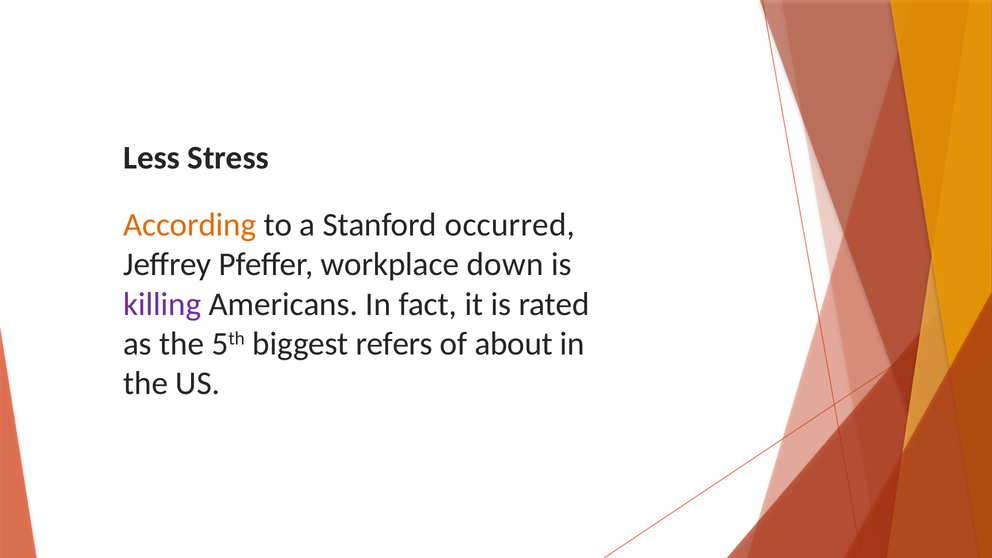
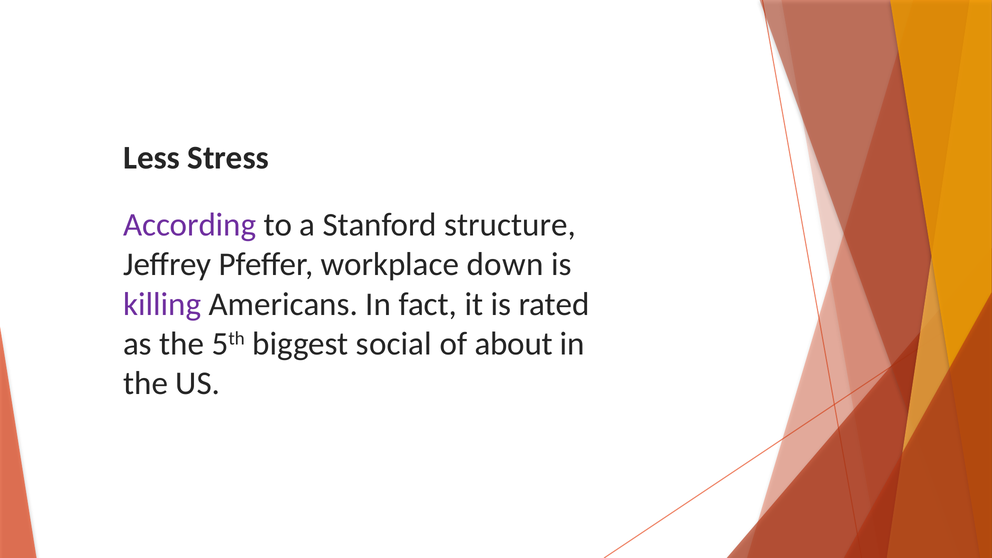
According colour: orange -> purple (190, 225)
occurred: occurred -> structure (510, 225)
refers: refers -> social (394, 344)
